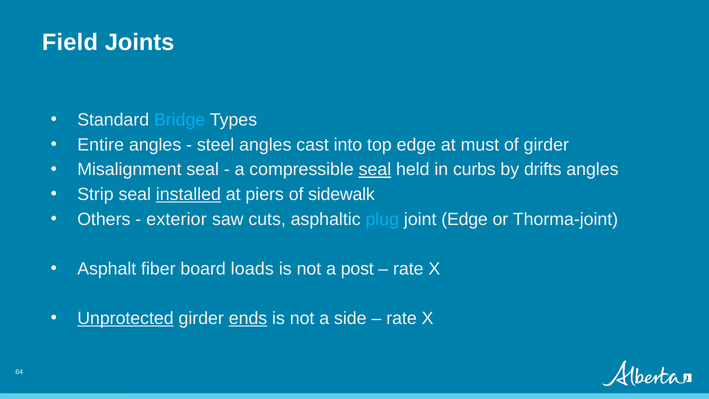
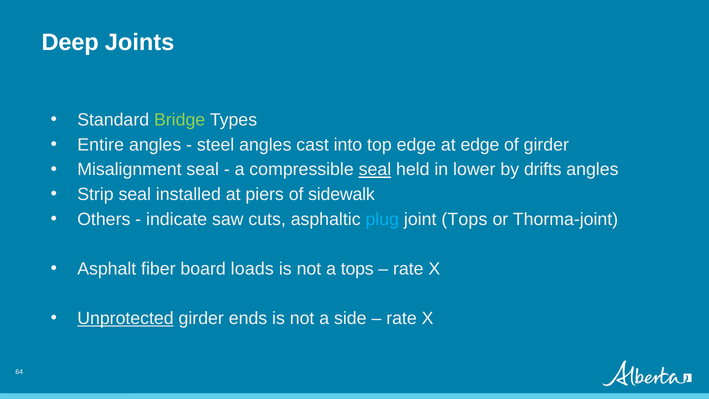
Field: Field -> Deep (70, 42)
Bridge colour: light blue -> light green (180, 120)
at must: must -> edge (480, 145)
curbs: curbs -> lower (474, 170)
installed underline: present -> none (188, 194)
exterior: exterior -> indicate (177, 219)
joint Edge: Edge -> Tops (464, 219)
a post: post -> tops (357, 269)
ends underline: present -> none (248, 318)
